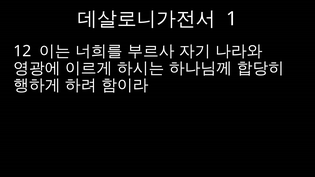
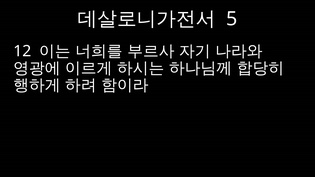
1: 1 -> 5 (232, 19)
